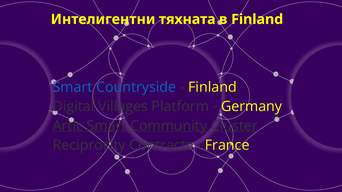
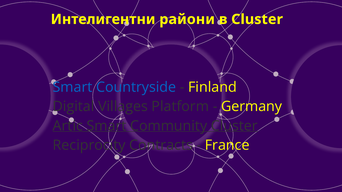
тяхната: тяхната -> райони (187, 19)
в Finland: Finland -> Cluster (257, 19)
